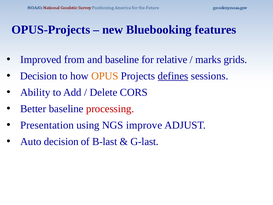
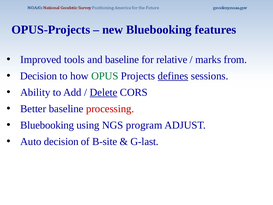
from: from -> tools (74, 60)
grids: grids -> from (235, 60)
OPUS colour: orange -> green (105, 76)
Delete underline: none -> present (104, 92)
Presentation: Presentation -> Bluebooking (47, 125)
improve: improve -> program (144, 125)
B-last: B-last -> B-site (105, 141)
